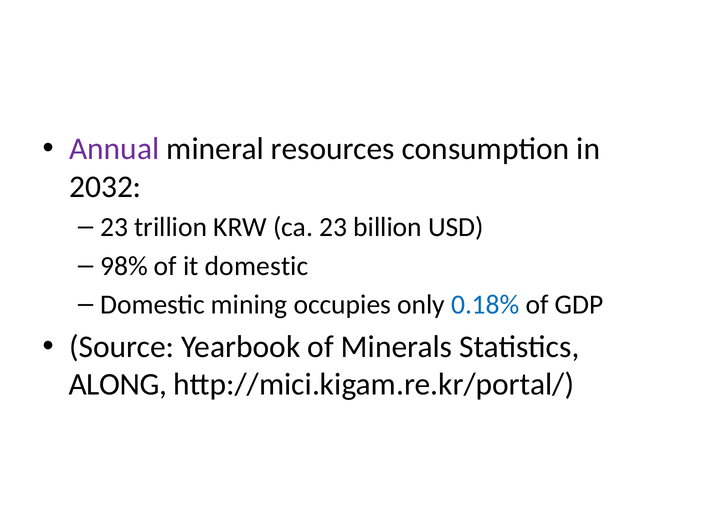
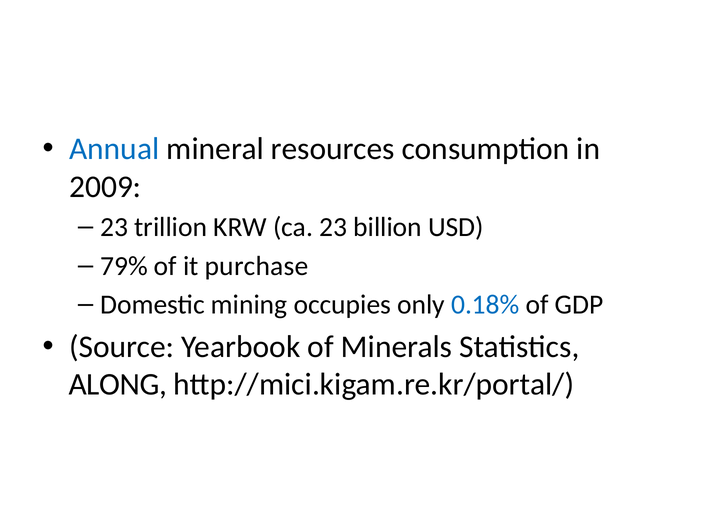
Annual colour: purple -> blue (114, 149)
2032: 2032 -> 2009 (105, 187)
98%: 98% -> 79% (124, 266)
it domestic: domestic -> purchase (257, 266)
